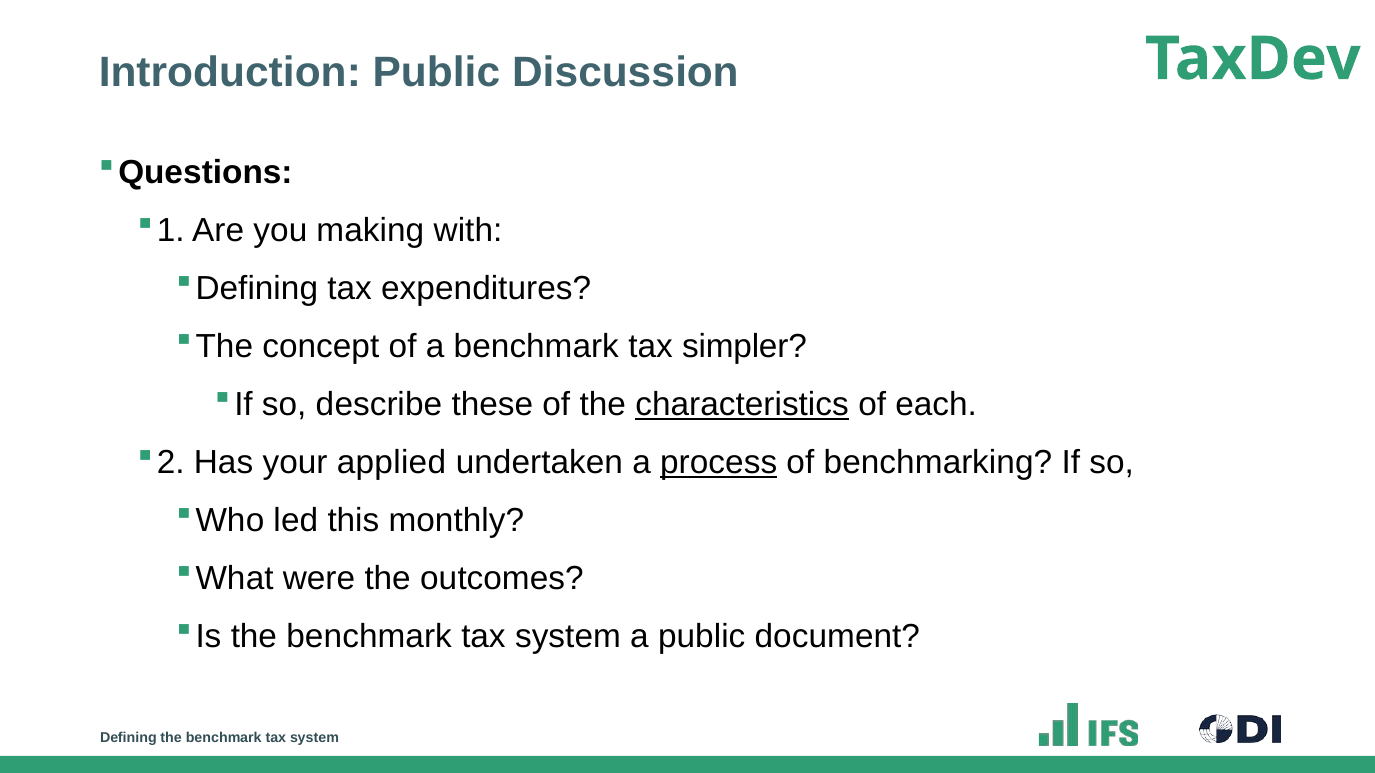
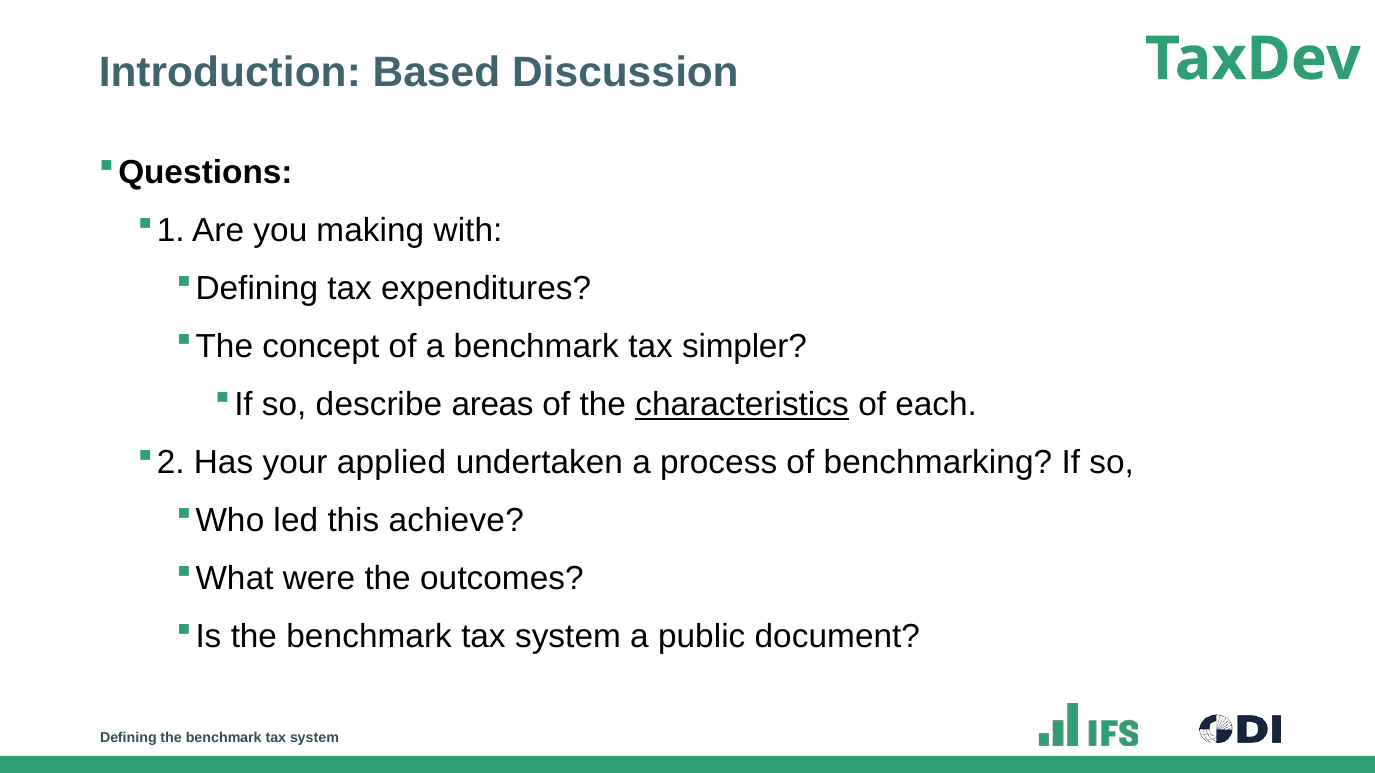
Introduction Public: Public -> Based (436, 72)
these: these -> areas (493, 405)
process underline: present -> none (719, 463)
monthly: monthly -> achieve (456, 521)
